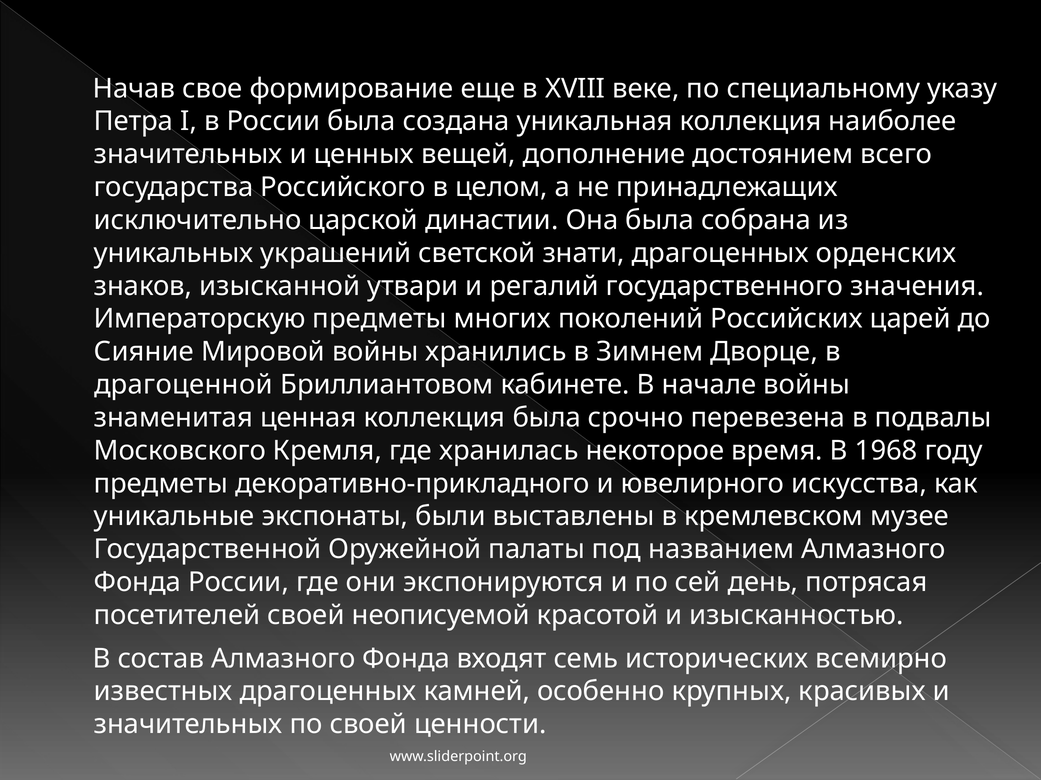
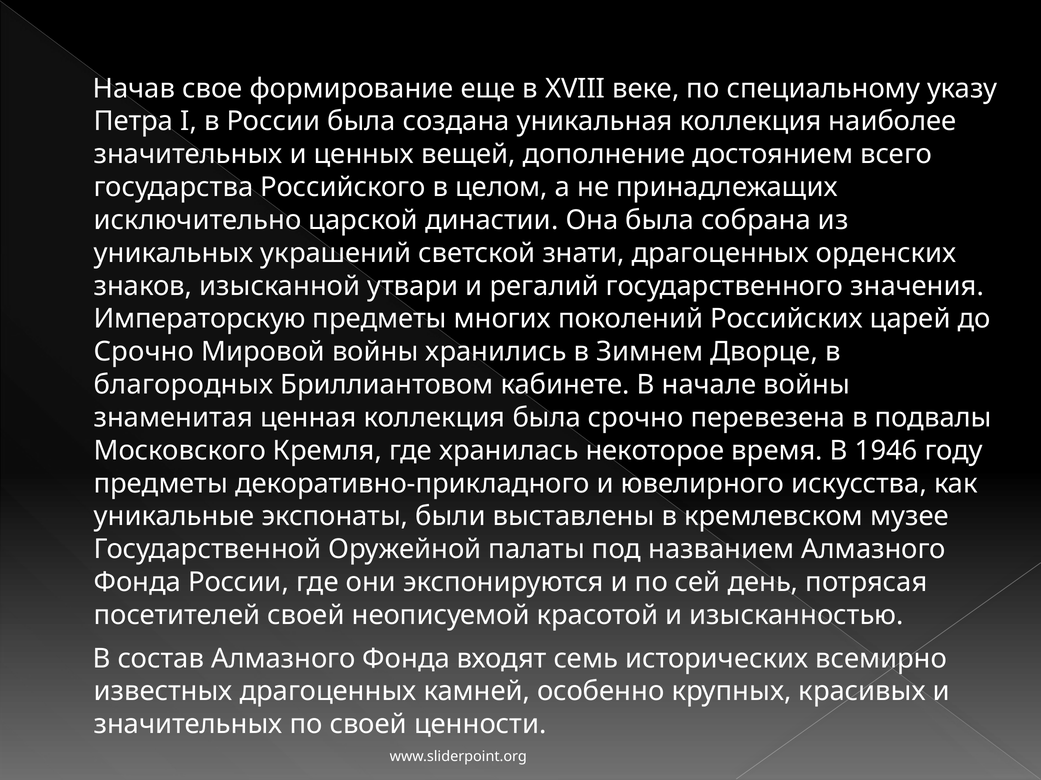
Сияние: Сияние -> Срочно (144, 352)
драгоценной: драгоценной -> благородных (183, 385)
1968: 1968 -> 1946 (886, 451)
